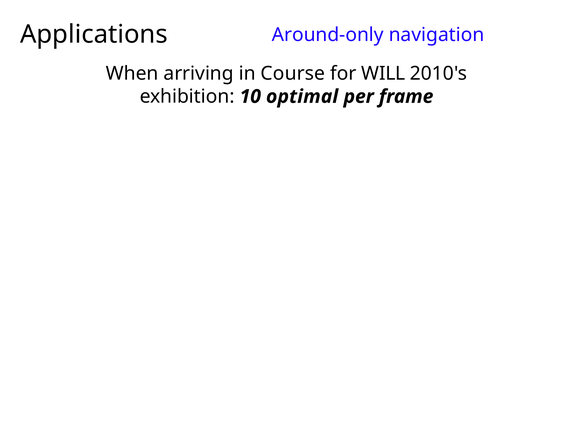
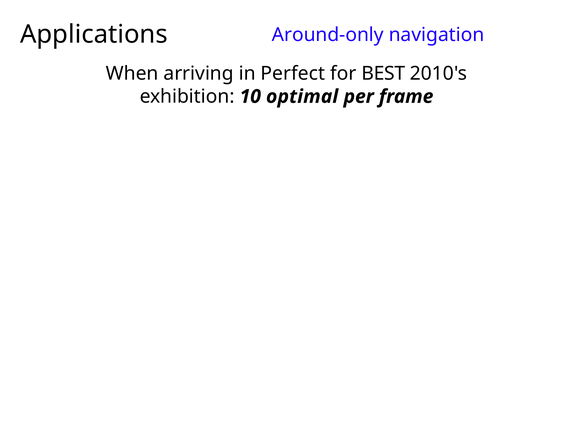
Course: Course -> Perfect (293, 74)
WILL: WILL -> BEST (383, 74)
